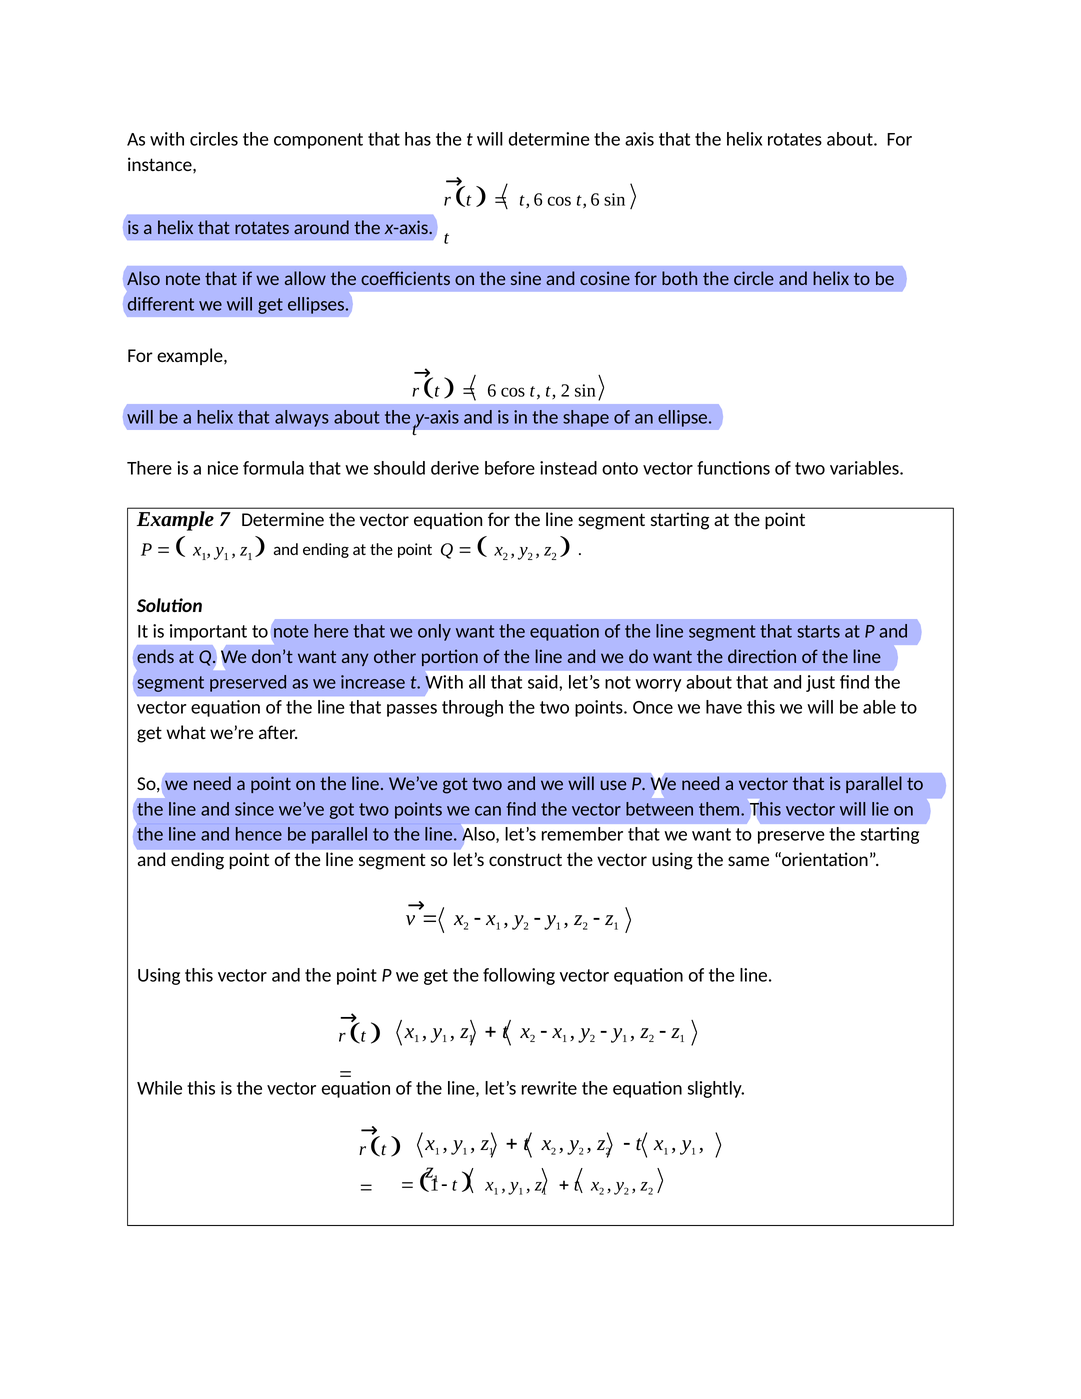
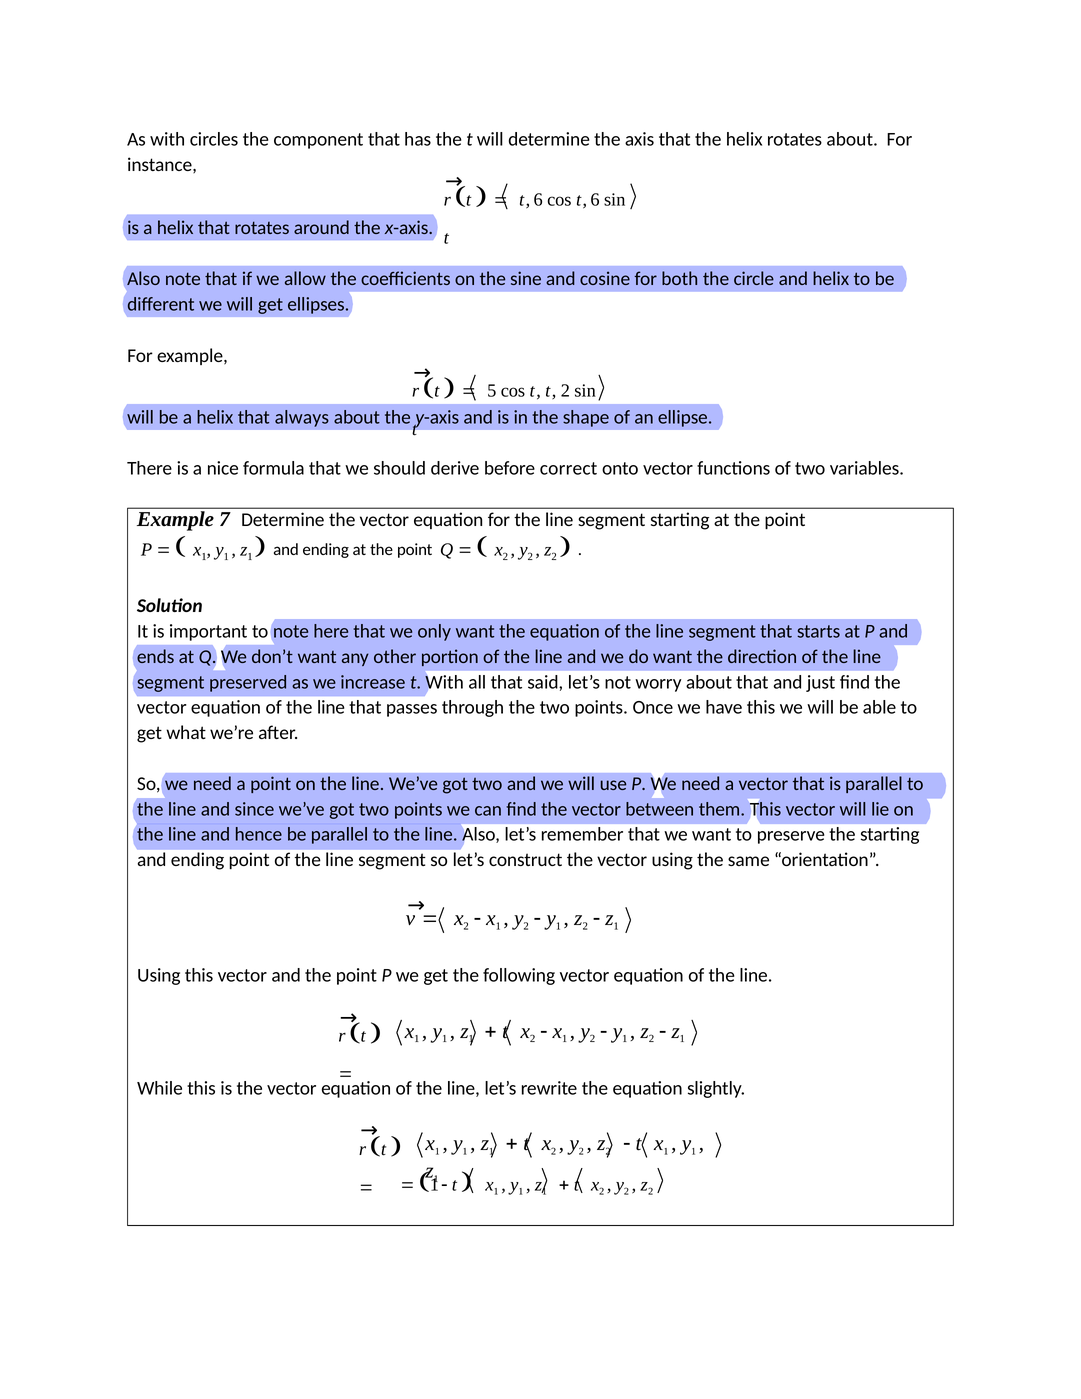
6: 6 -> 5 (492, 391)
instead: instead -> correct (569, 468)
